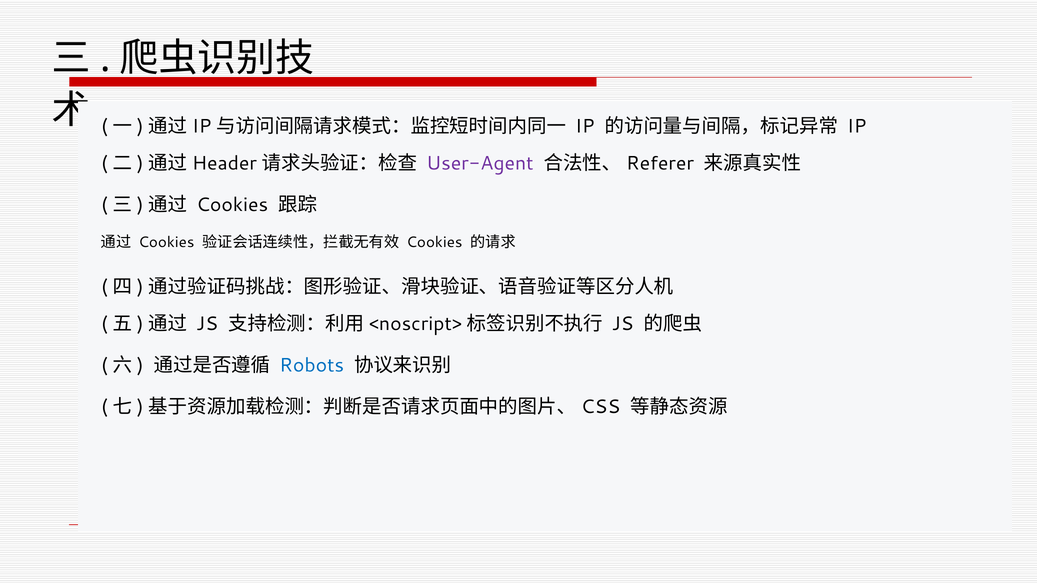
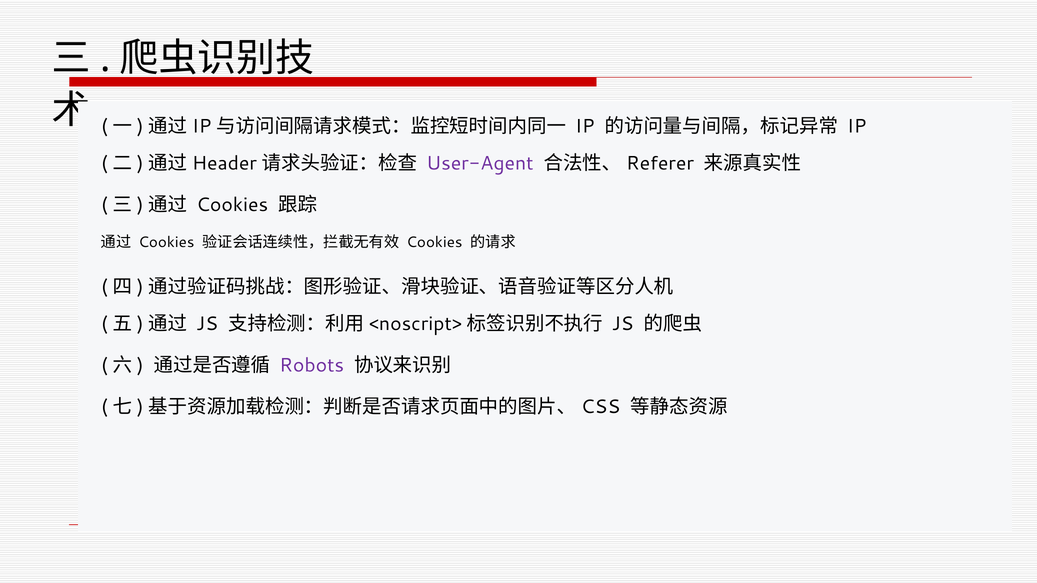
Robots colour: blue -> purple (312, 366)
